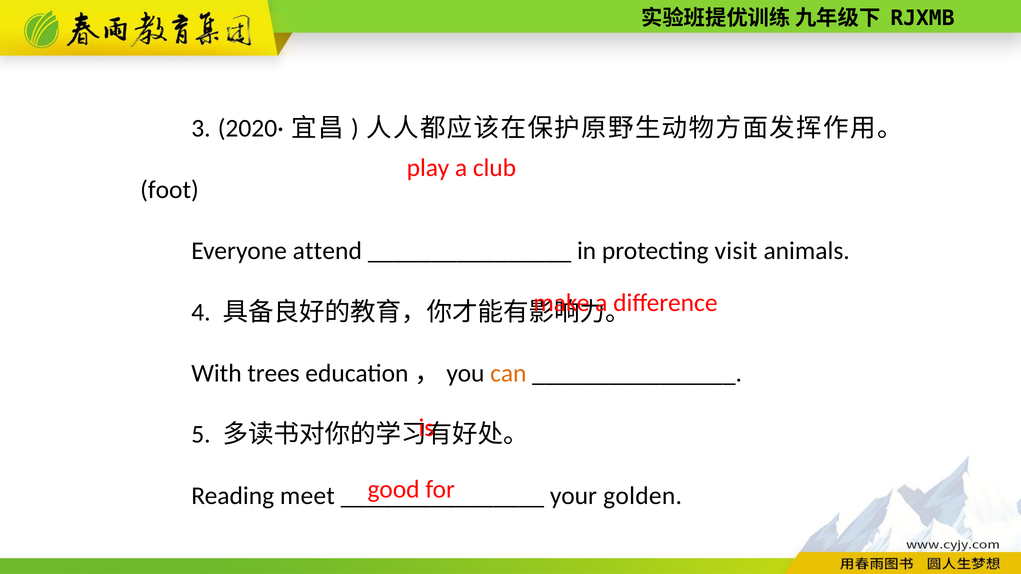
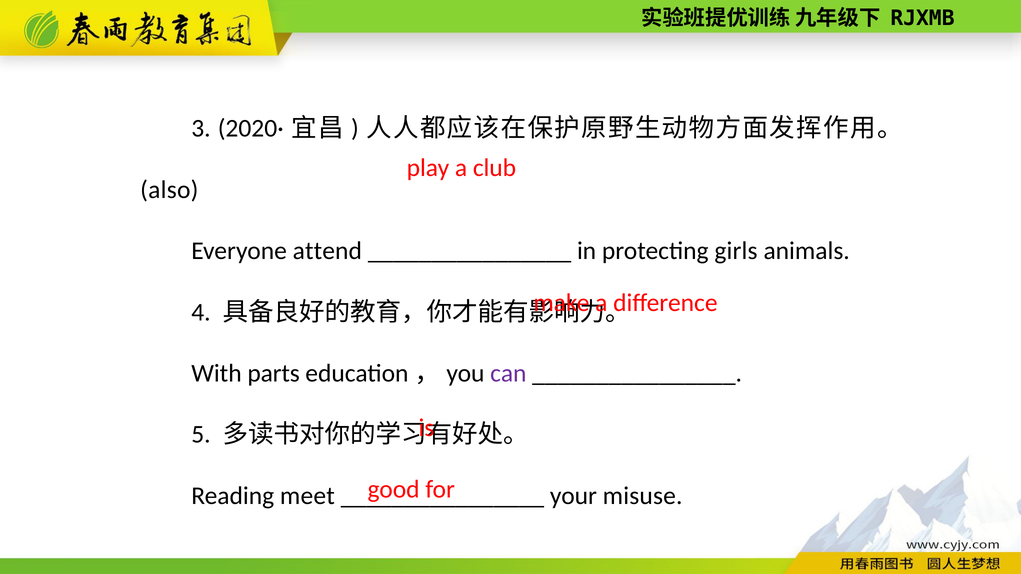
foot: foot -> also (169, 190)
visit: visit -> girls (736, 251)
trees: trees -> parts (274, 374)
can colour: orange -> purple (508, 374)
golden: golden -> misuse (643, 496)
